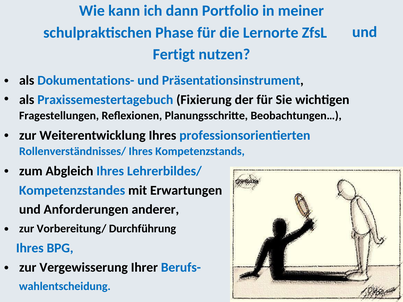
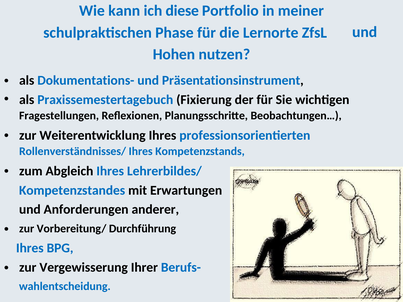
dann: dann -> diese (182, 11)
Fertigt: Fertigt -> Hohen (174, 54)
